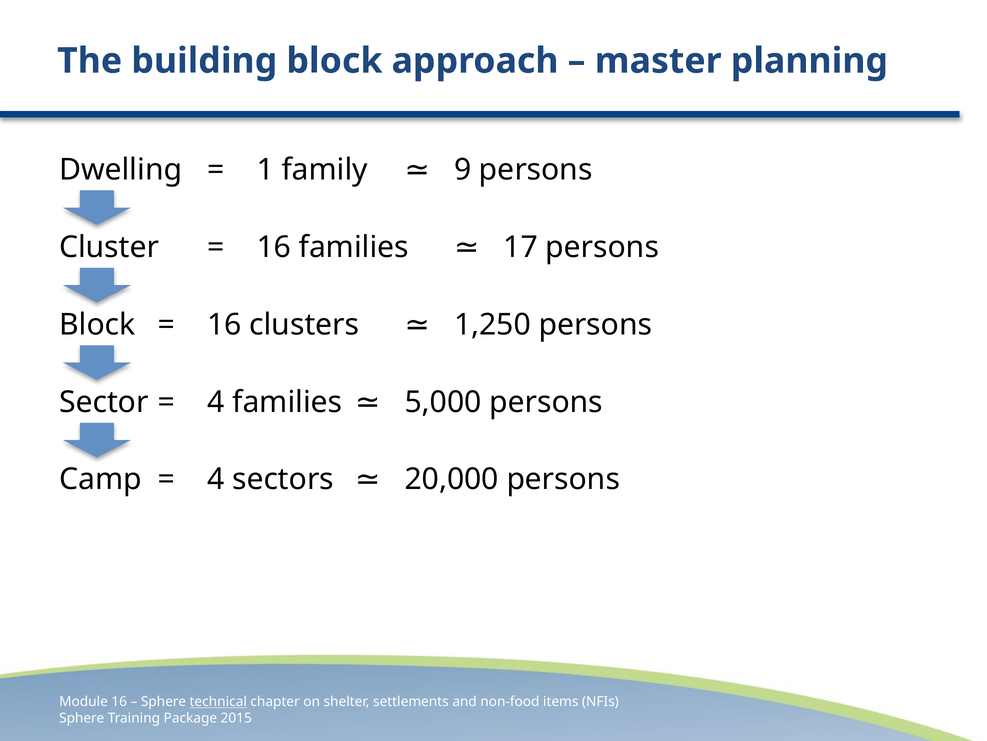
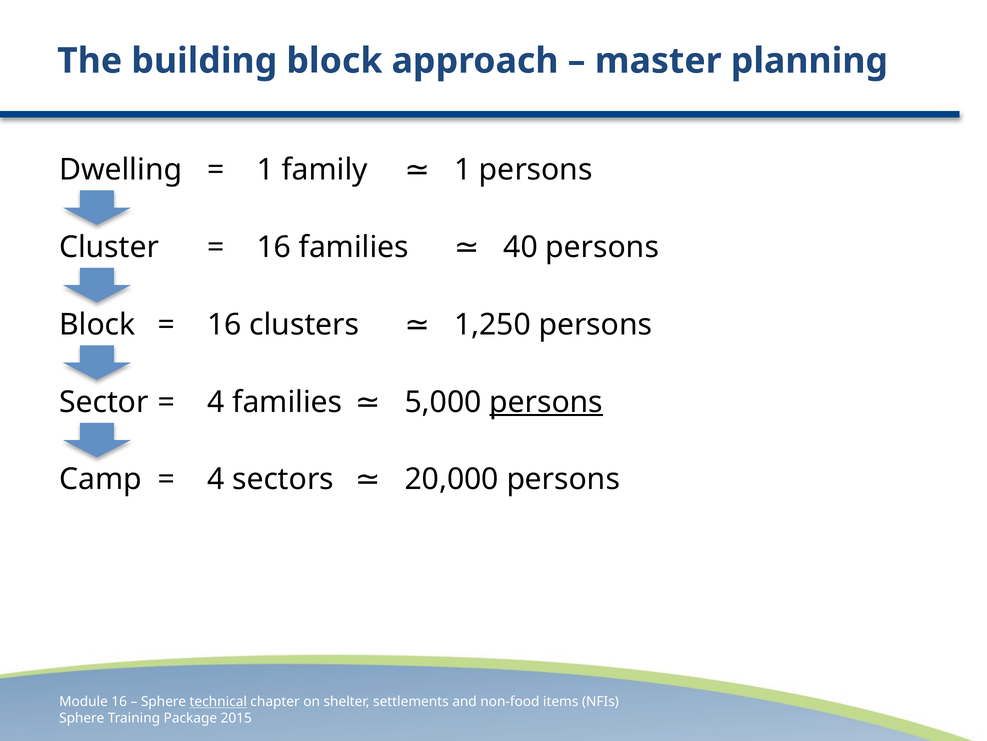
9: 9 -> 1 (463, 170)
17: 17 -> 40 (521, 247)
persons underline: none -> present (546, 402)
